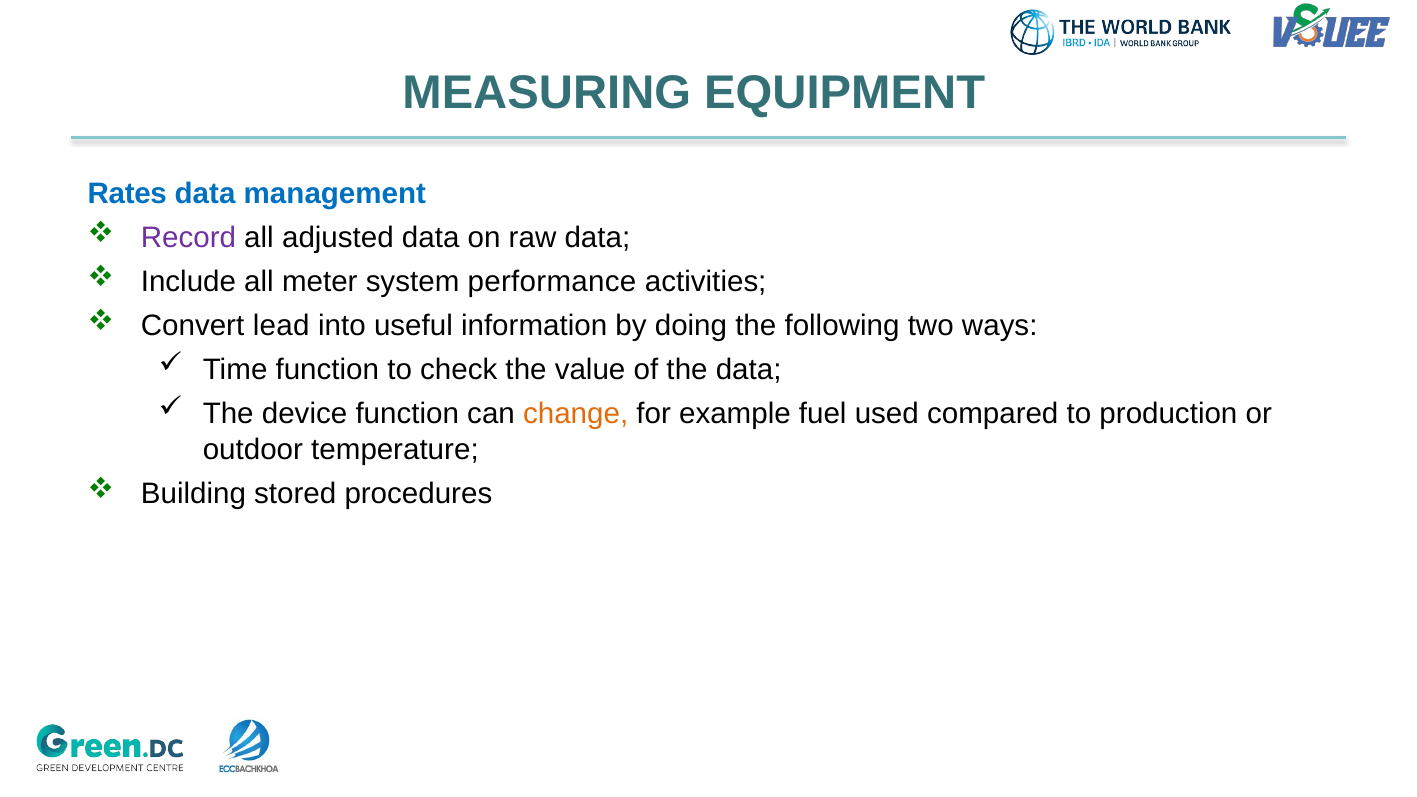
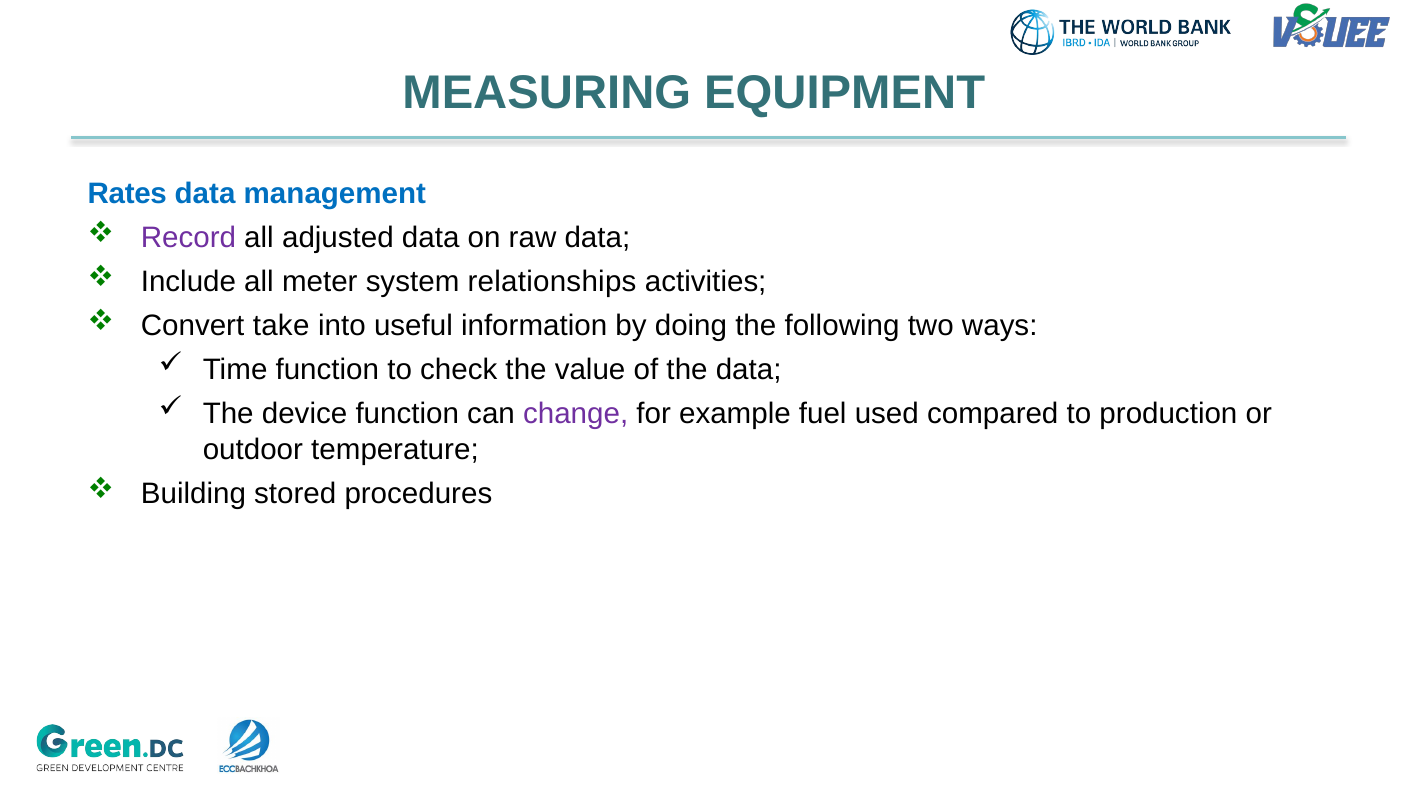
performance: performance -> relationships (552, 282)
lead: lead -> take (281, 326)
change colour: orange -> purple (576, 414)
